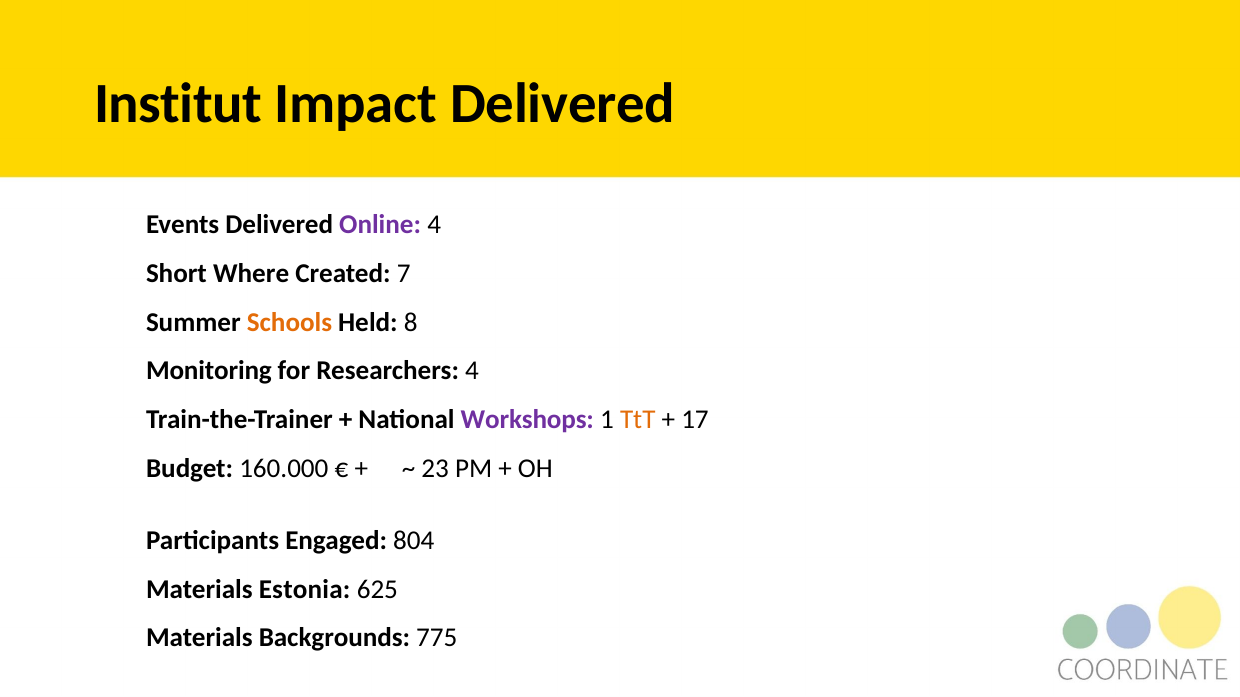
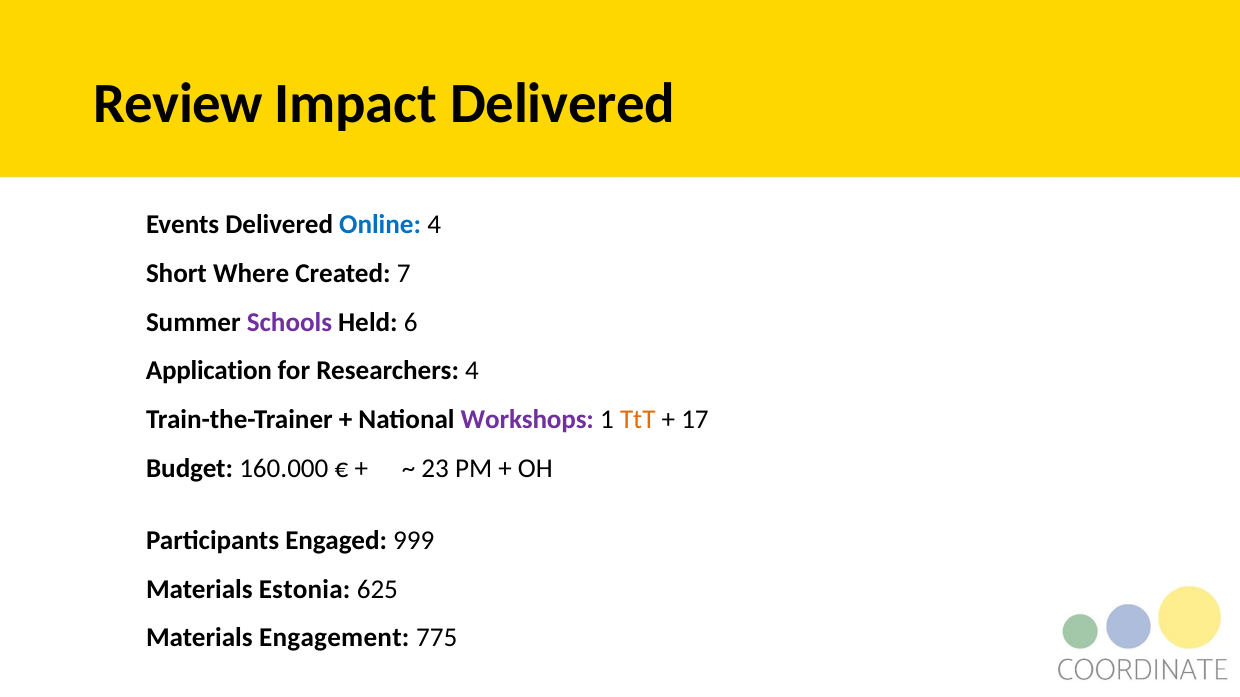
Institut: Institut -> Review (178, 104)
Online colour: purple -> blue (380, 225)
Schools colour: orange -> purple (289, 322)
8: 8 -> 6 (411, 322)
Monitoring: Monitoring -> Application (209, 371)
804: 804 -> 999 (414, 541)
Backgrounds: Backgrounds -> Engagement (334, 638)
